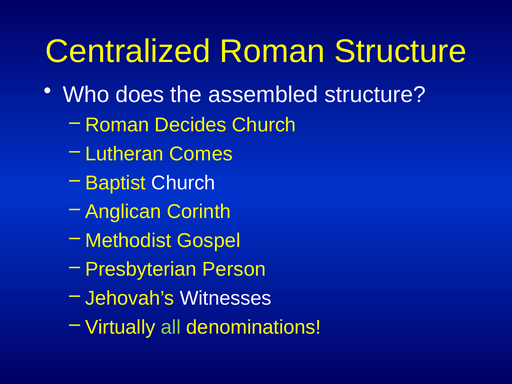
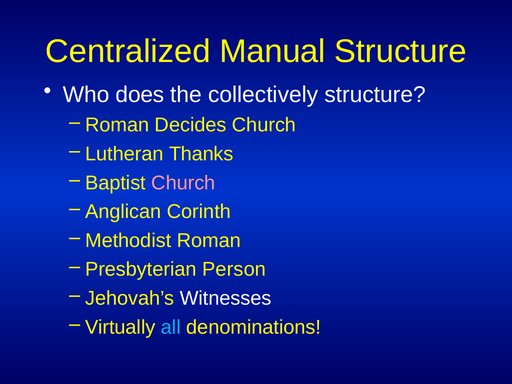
Centralized Roman: Roman -> Manual (273, 51)
assembled: assembled -> collectively (263, 95)
Comes: Comes -> Thanks (201, 154)
Church colour: white -> pink (183, 183)
Methodist Gospel: Gospel -> Roman (209, 241)
all colour: light green -> light blue (171, 327)
